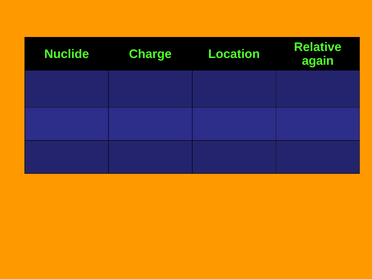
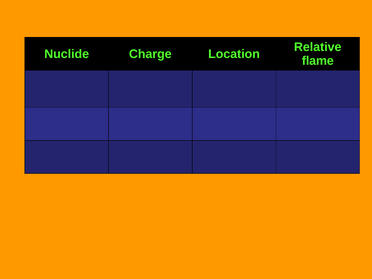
again: again -> flame (318, 61)
